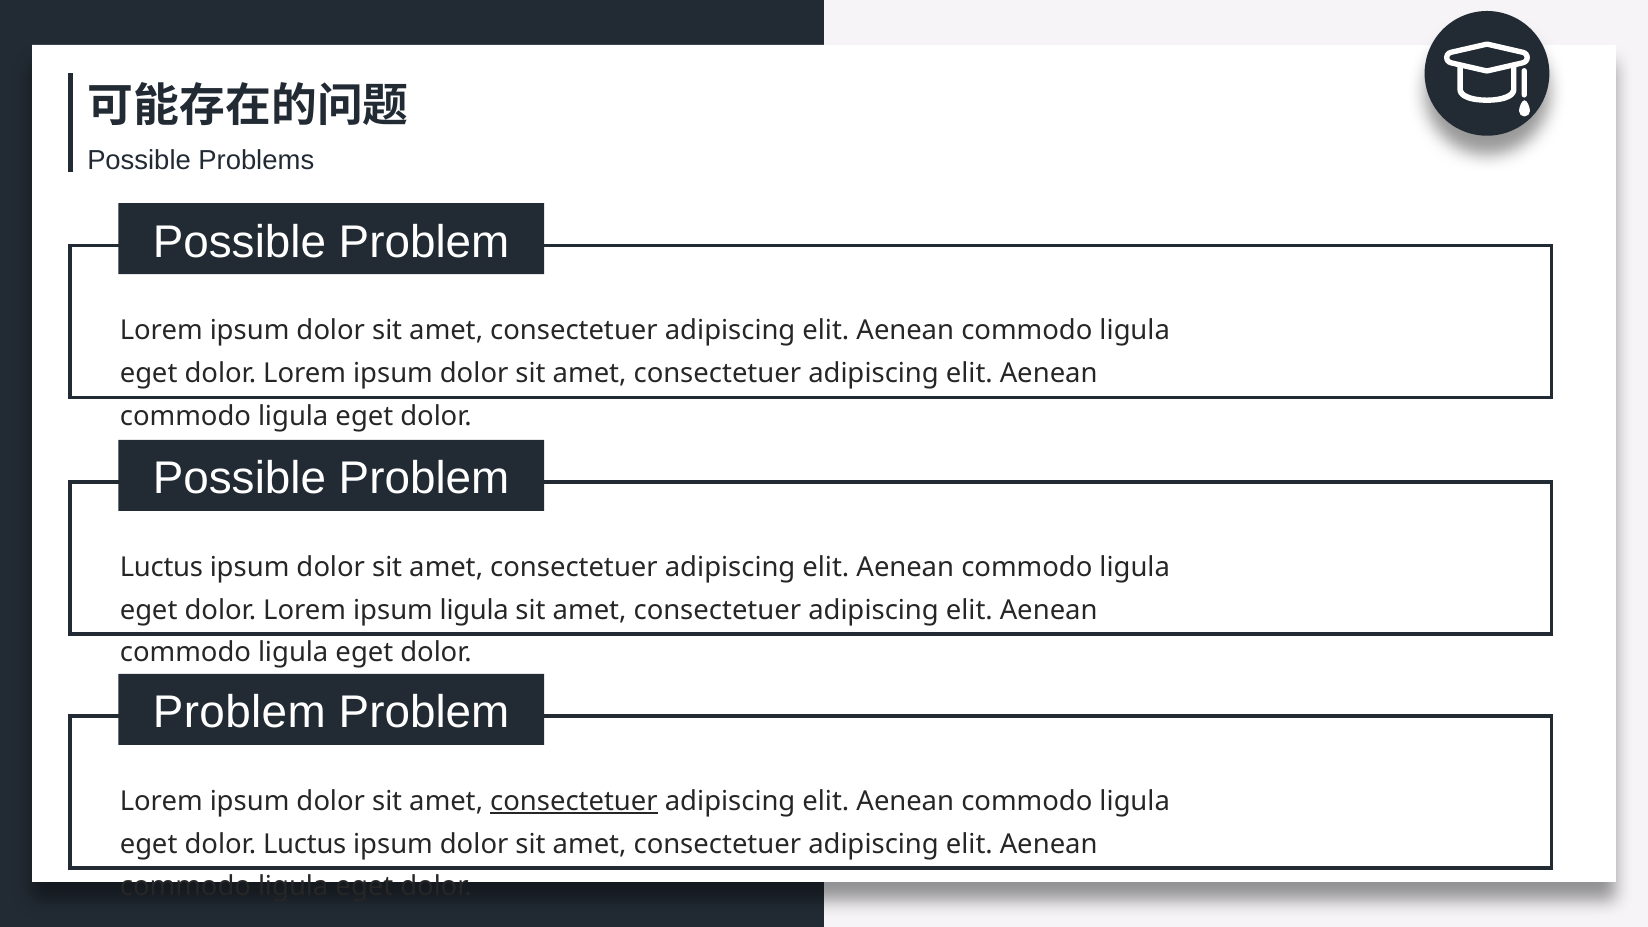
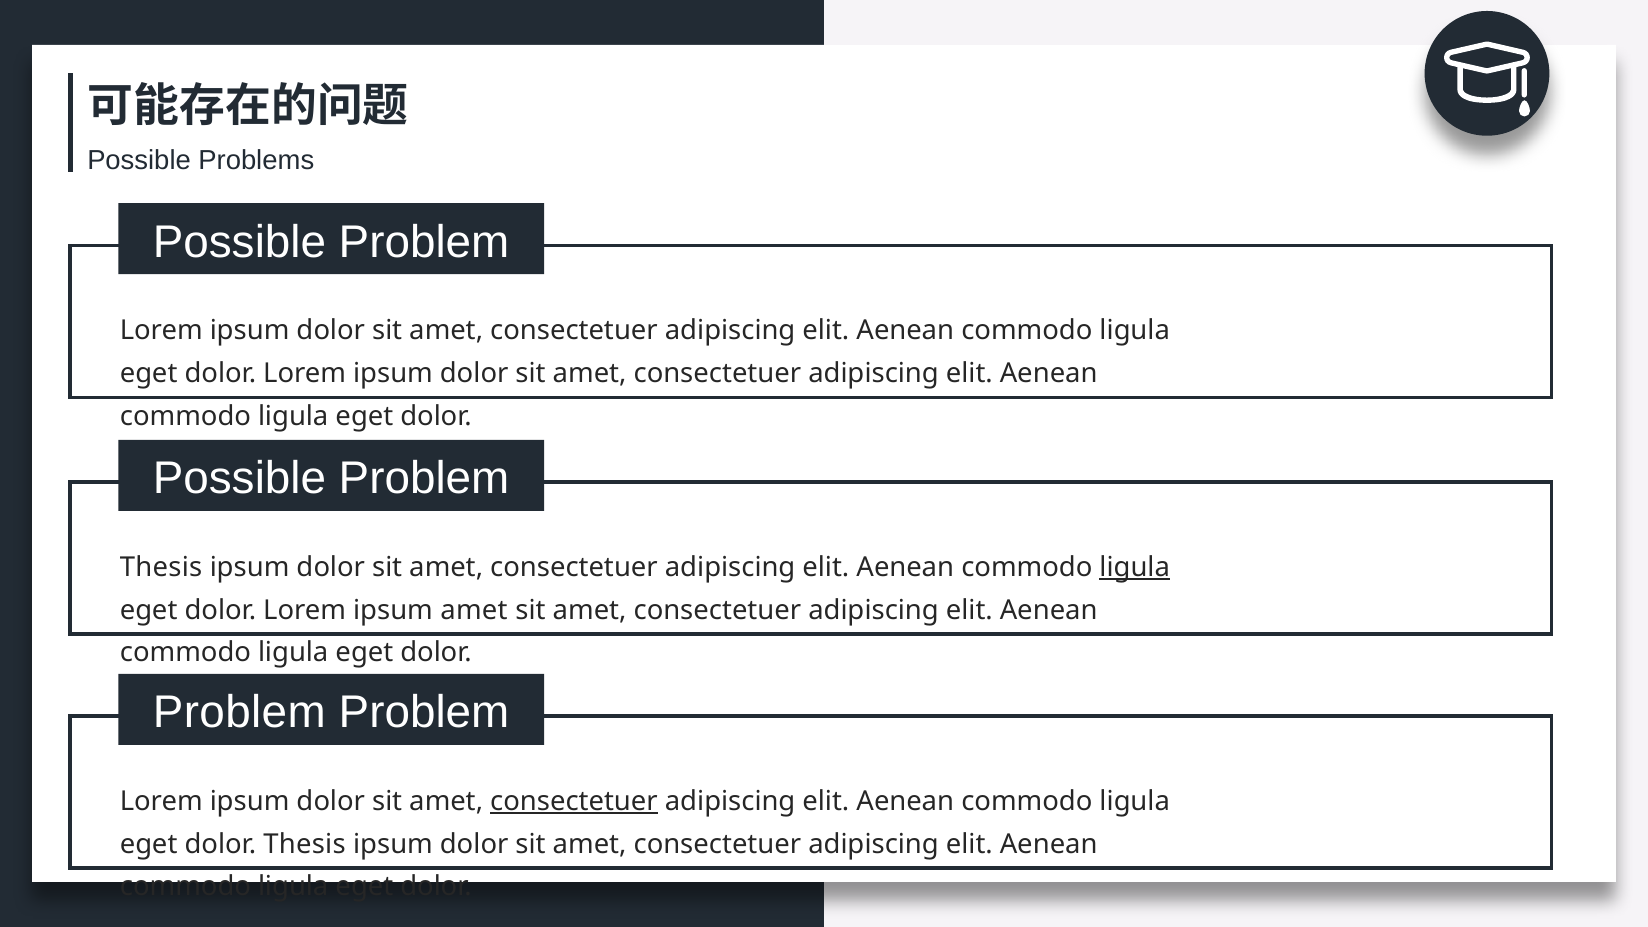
Luctus: Luctus -> Thesis (161, 567)
ligula underline: none -> present (1135, 567)
ipsum ligula: ligula -> amet (474, 610)
dolor Luctus: Luctus -> Thesis (304, 844)
